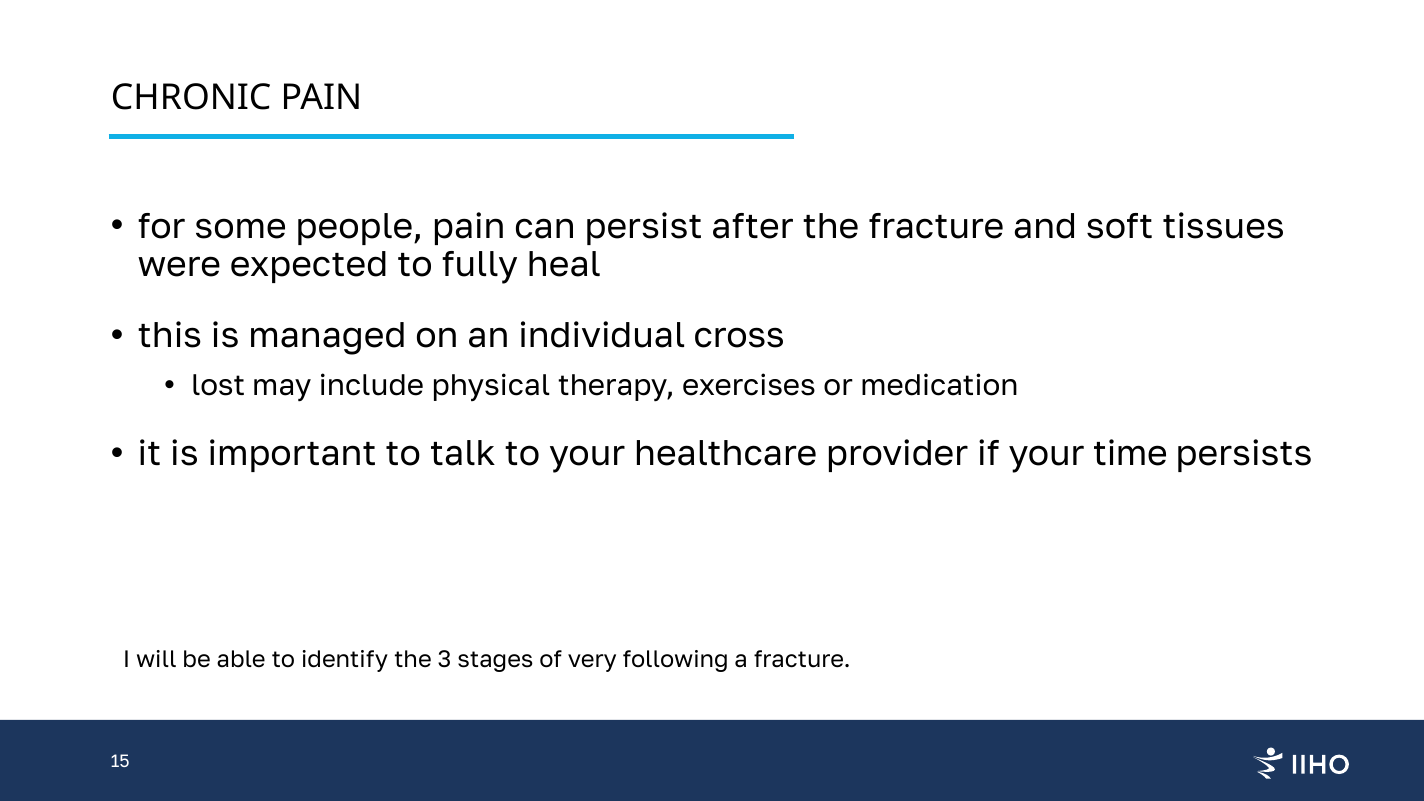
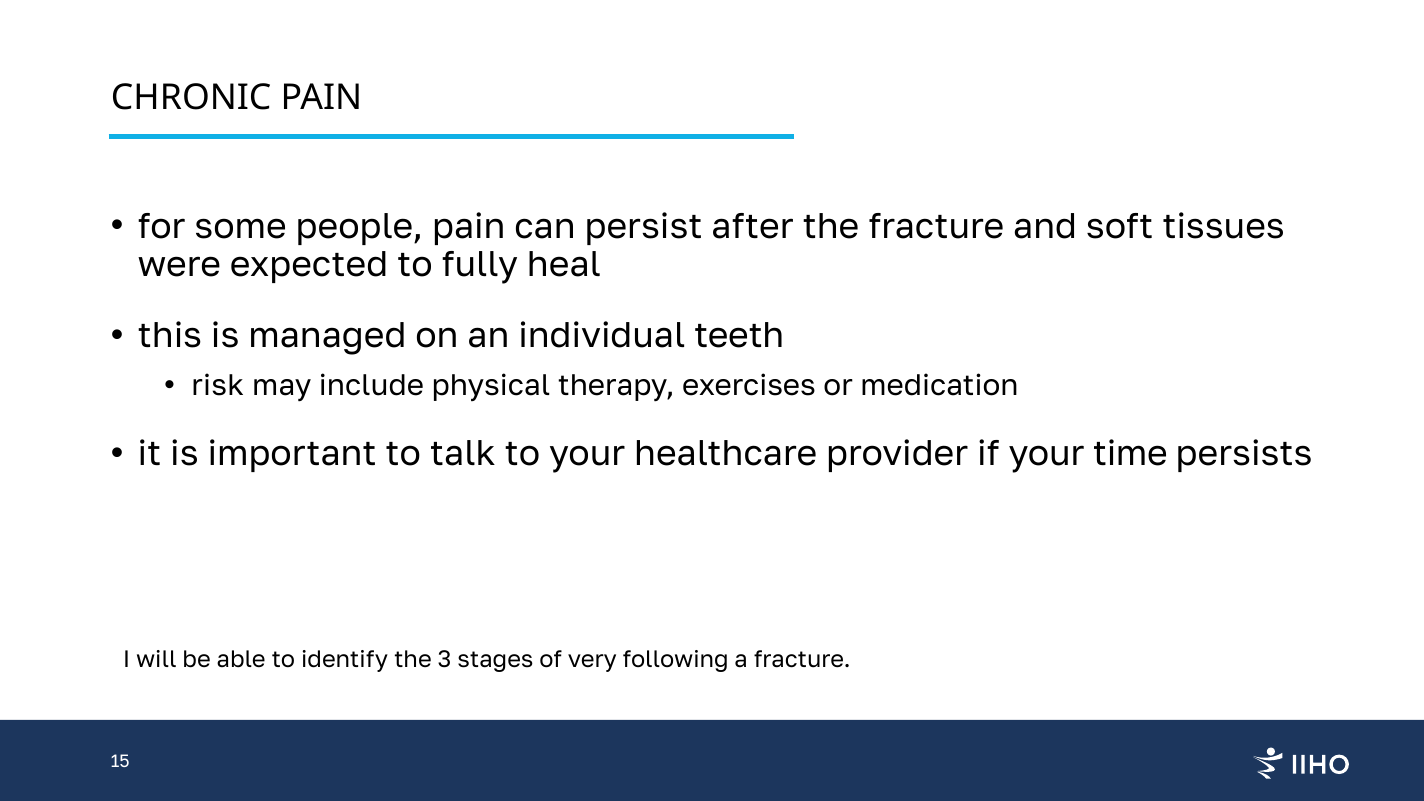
cross: cross -> teeth (739, 336)
lost: lost -> risk (218, 386)
